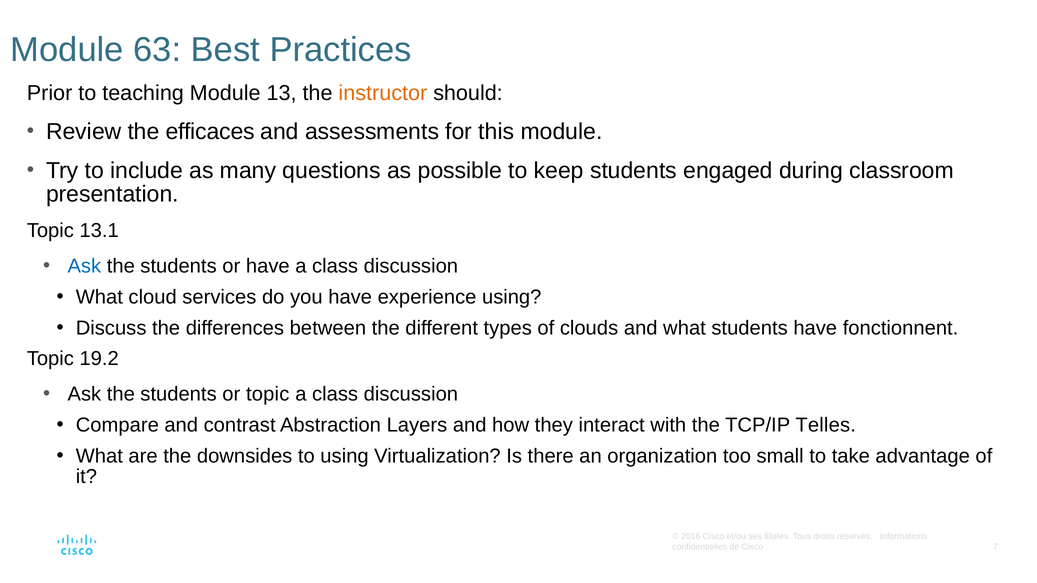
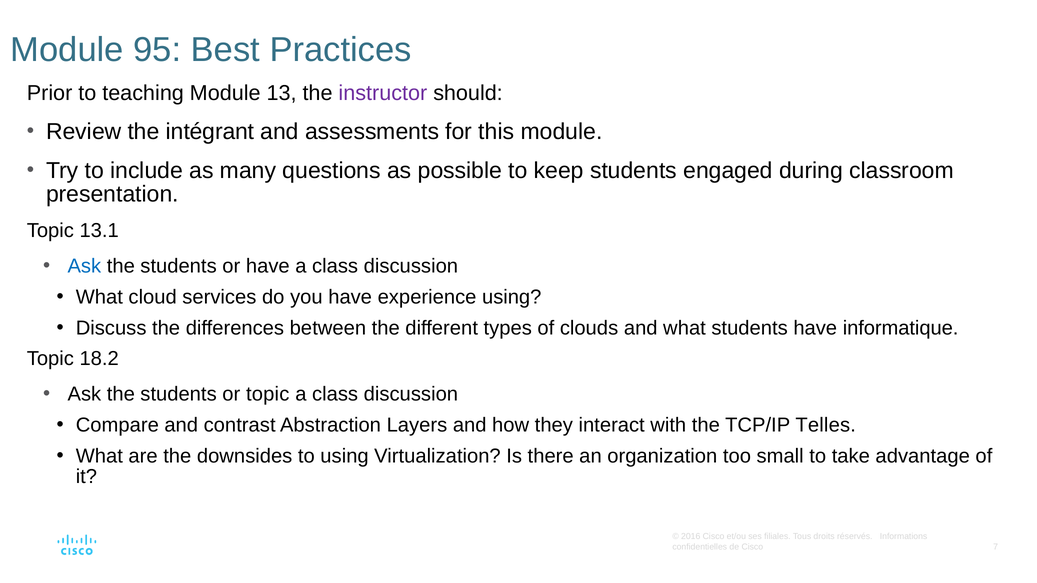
63: 63 -> 95 (157, 50)
instructor colour: orange -> purple (383, 93)
efficaces: efficaces -> intégrant (210, 132)
fonctionnent: fonctionnent -> informatique (901, 328)
19.2: 19.2 -> 18.2 (99, 359)
